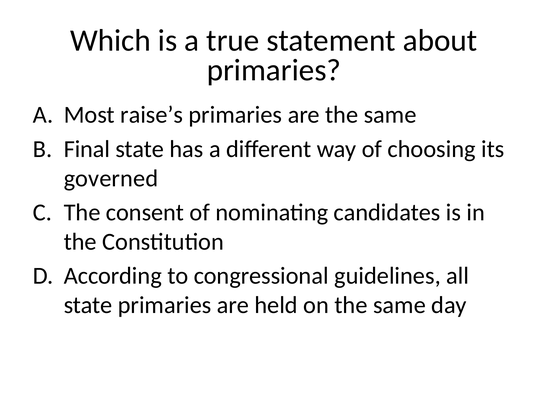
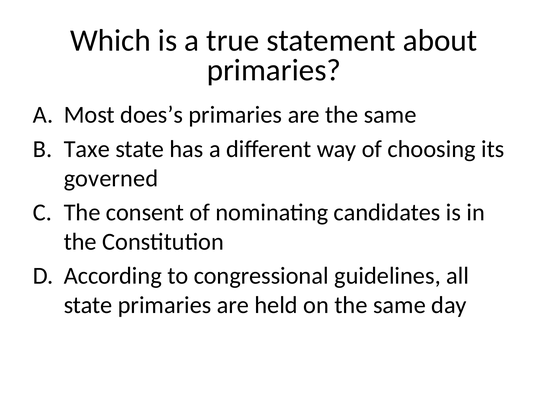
raise’s: raise’s -> does’s (152, 115)
Final: Final -> Taxe (87, 149)
